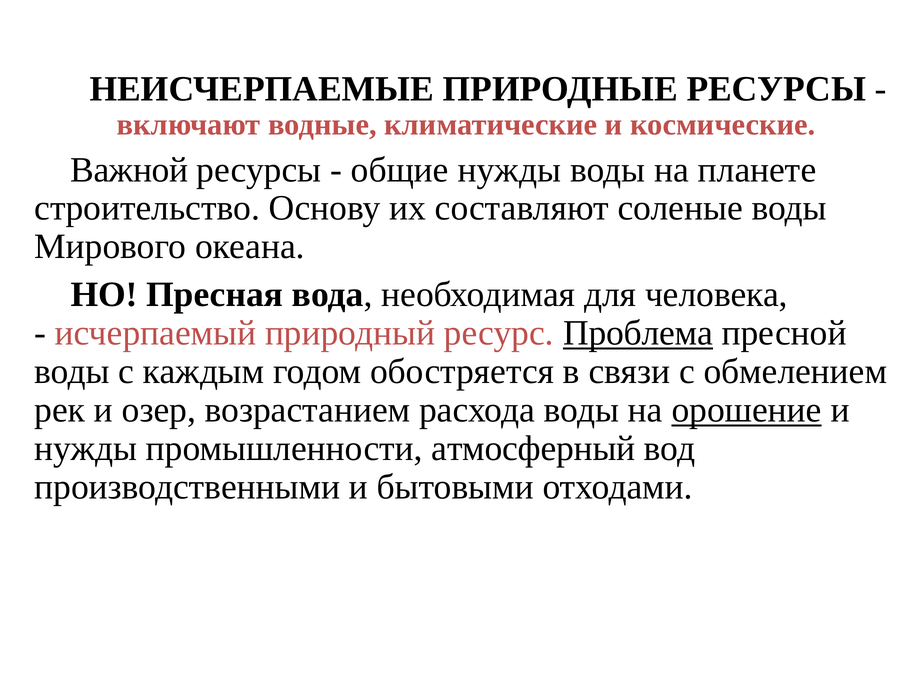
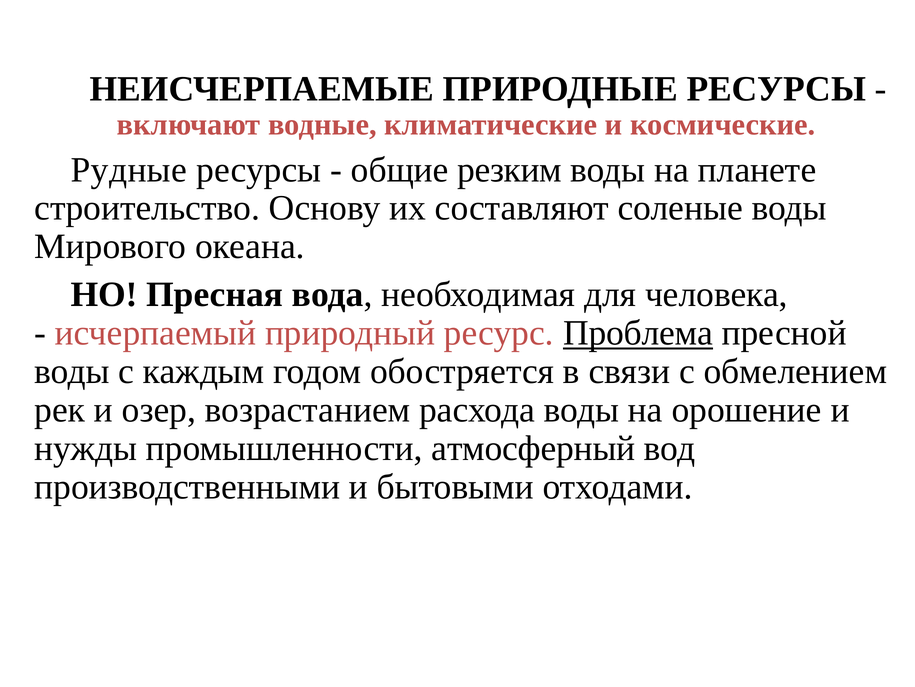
Важной: Важной -> Рудные (129, 170)
общие нужды: нужды -> резким (510, 170)
орошение underline: present -> none (747, 410)
